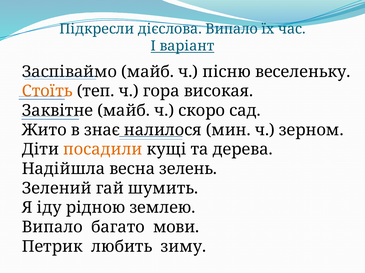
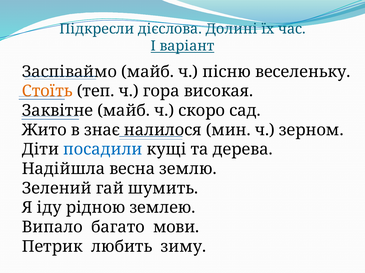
дієслова Випало: Випало -> Долині (232, 29)
посадили colour: orange -> blue (103, 150)
зелень: зелень -> землю (188, 169)
